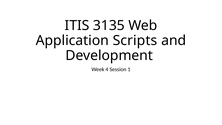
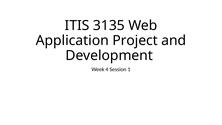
Scripts: Scripts -> Project (135, 41)
